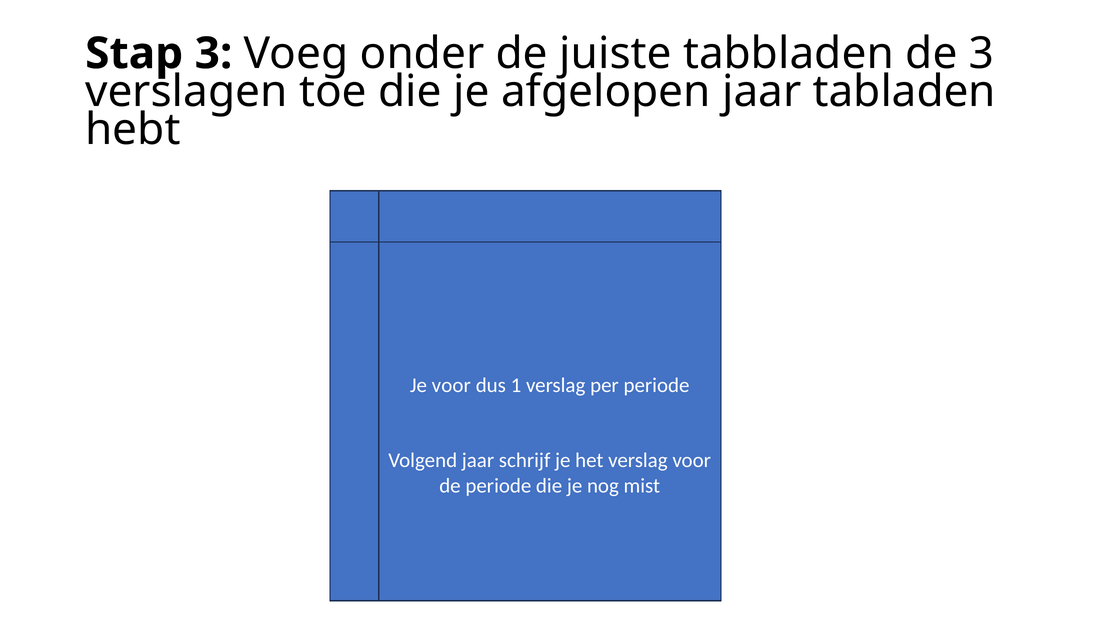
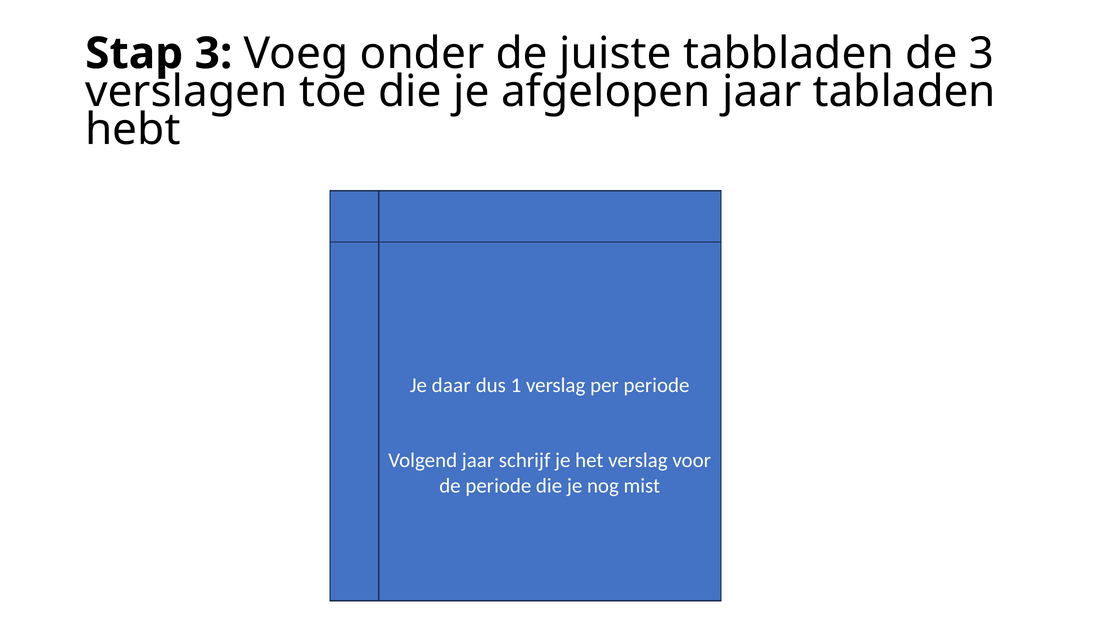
Je voor: voor -> daar (451, 385)
